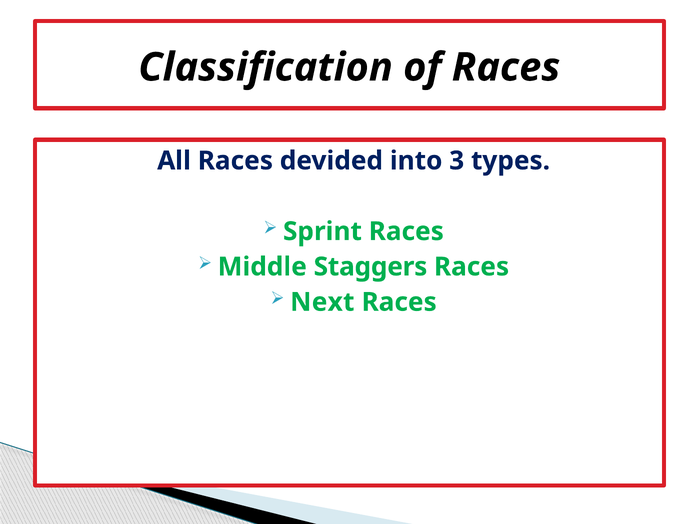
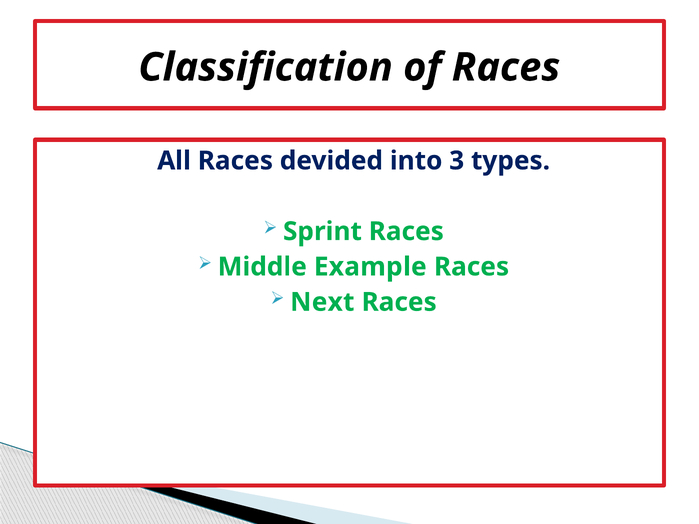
Staggers: Staggers -> Example (370, 267)
